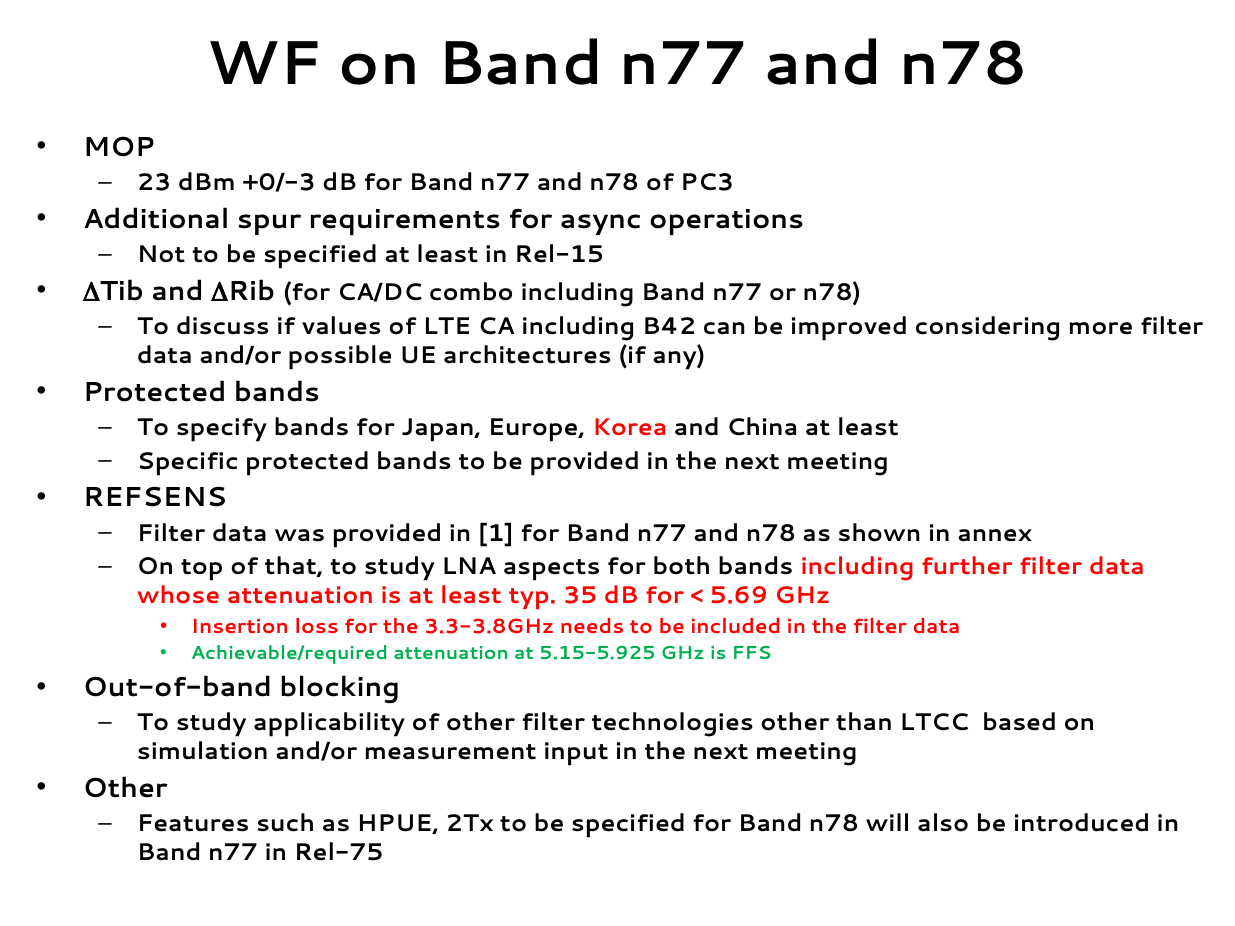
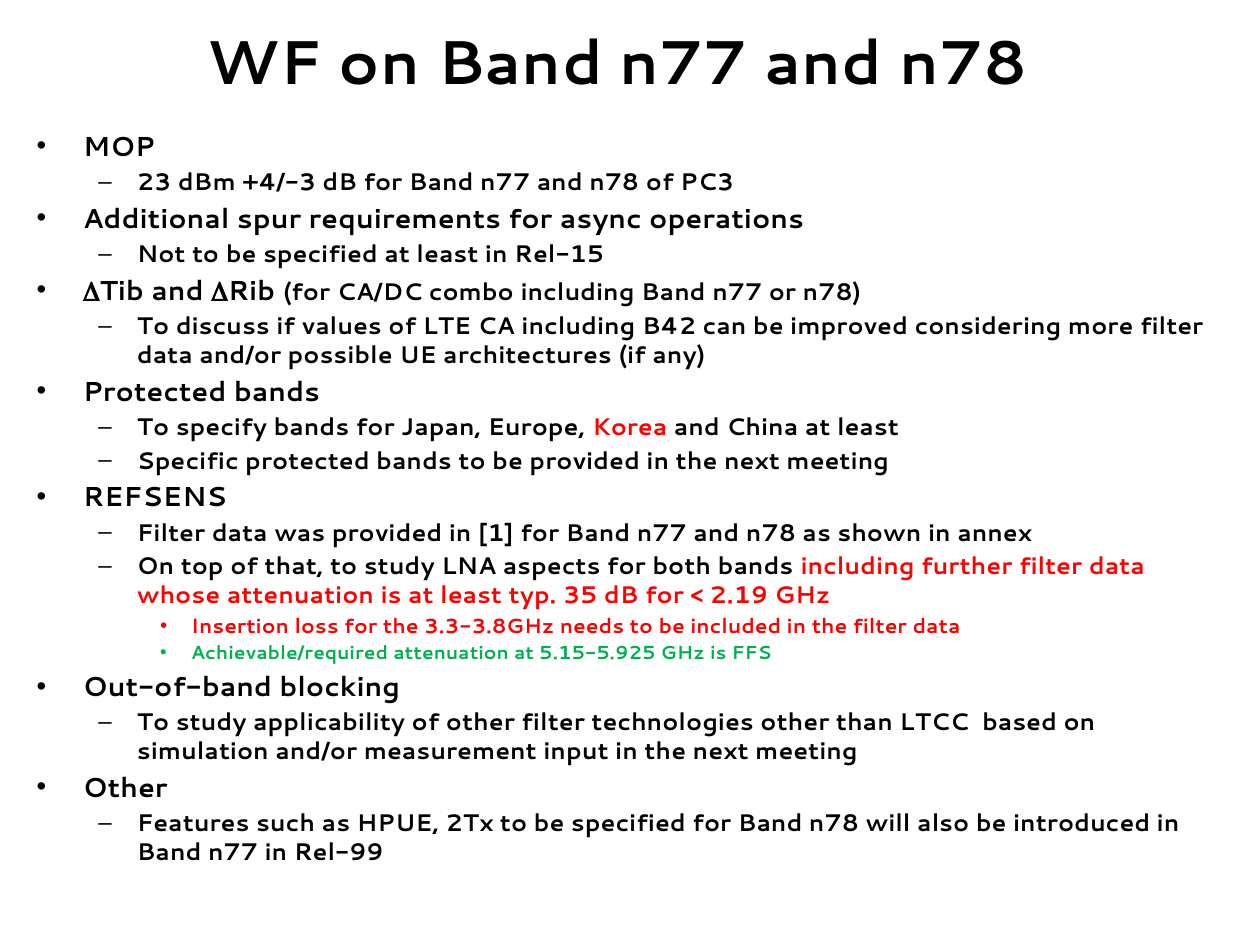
+0/-3: +0/-3 -> +4/-3 (279, 183)
5.69: 5.69 -> 2.19 (739, 596)
Rel-75: Rel-75 -> Rel-99 (339, 853)
